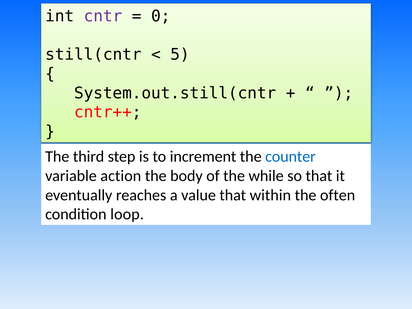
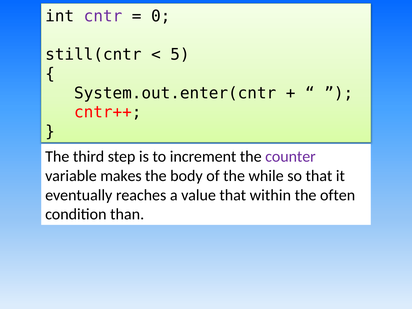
System.out.still(cntr: System.out.still(cntr -> System.out.enter(cntr (175, 93)
counter colour: blue -> purple (290, 157)
action: action -> makes (121, 176)
loop: loop -> than (127, 214)
